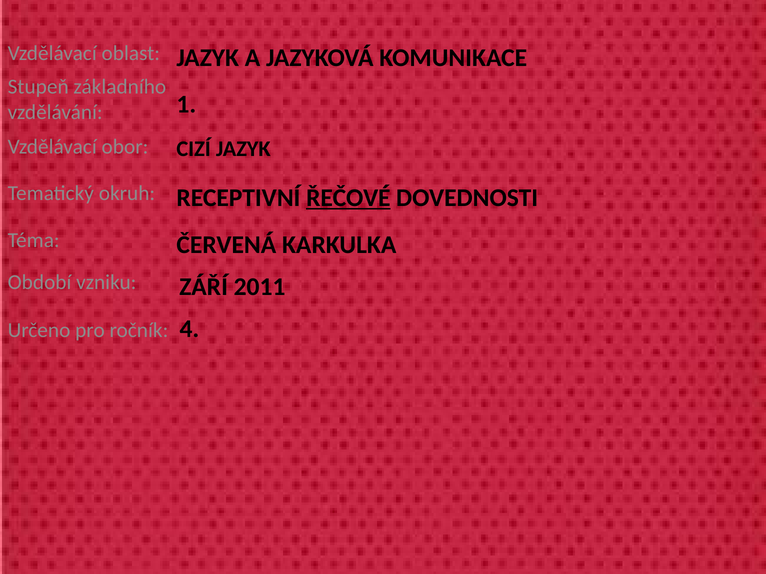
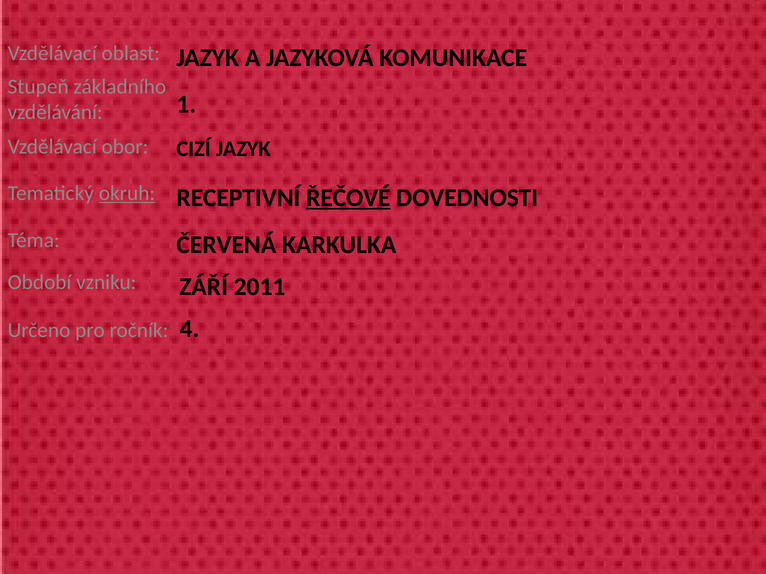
okruh underline: none -> present (127, 194)
